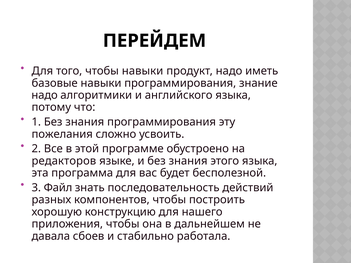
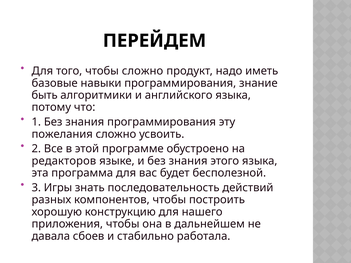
чтобы навыки: навыки -> сложно (143, 71)
надо: надо -> быть (45, 95)
Файл: Файл -> Игры (58, 188)
